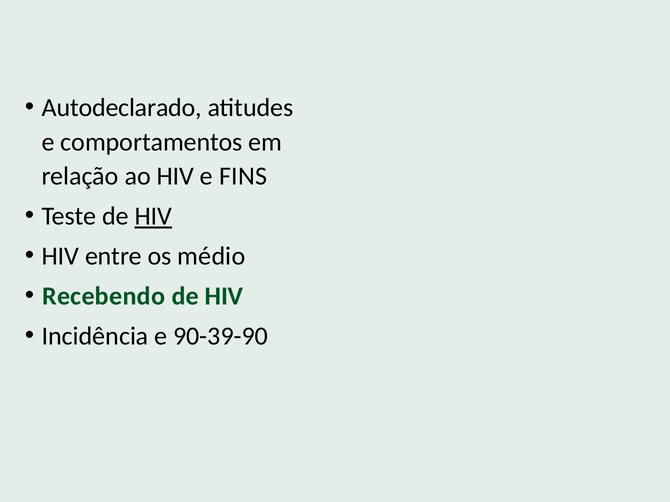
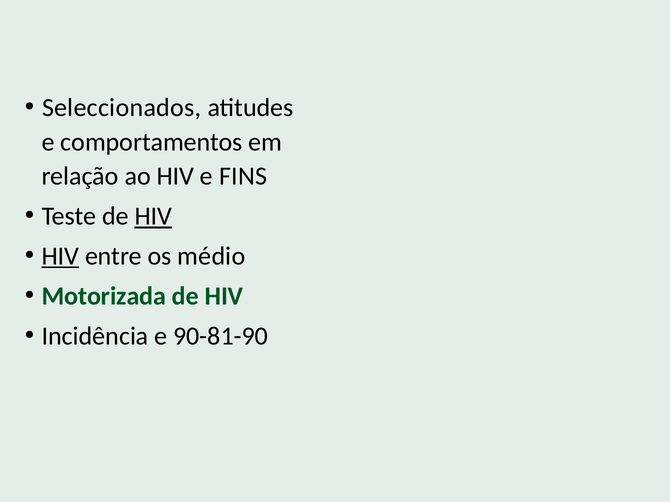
Autodeclarado: Autodeclarado -> Seleccionados (122, 108)
HIV underline: none -> present (60, 256)
Recebendo: Recebendo -> Motorizada (104, 296)
90-39-90: 90-39-90 -> 90-81-90 (221, 336)
